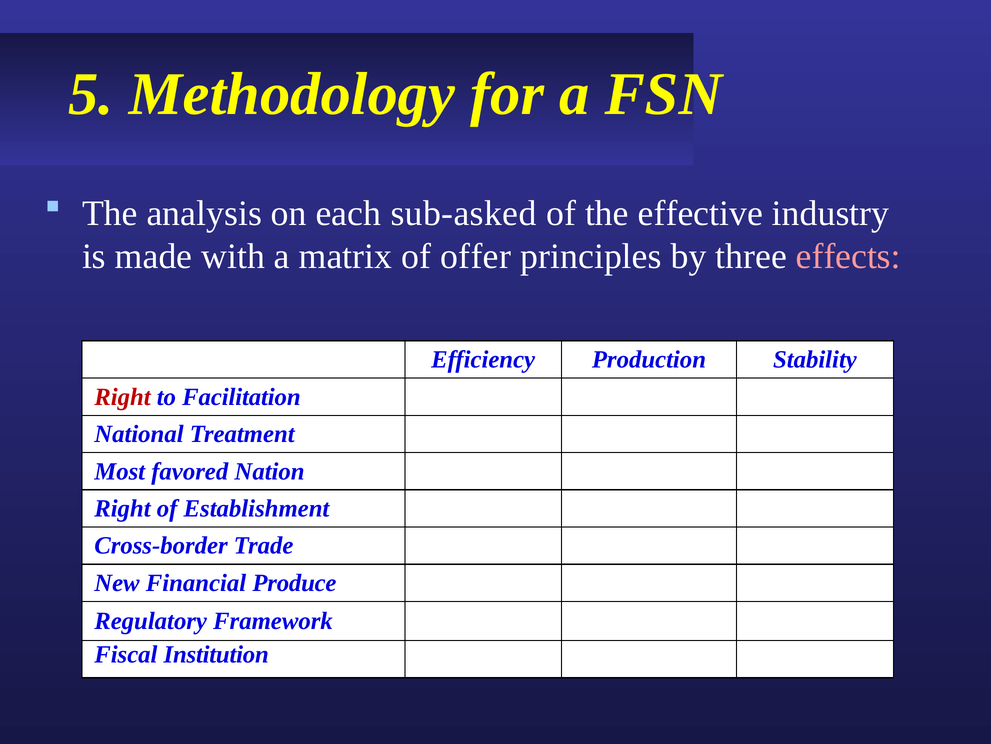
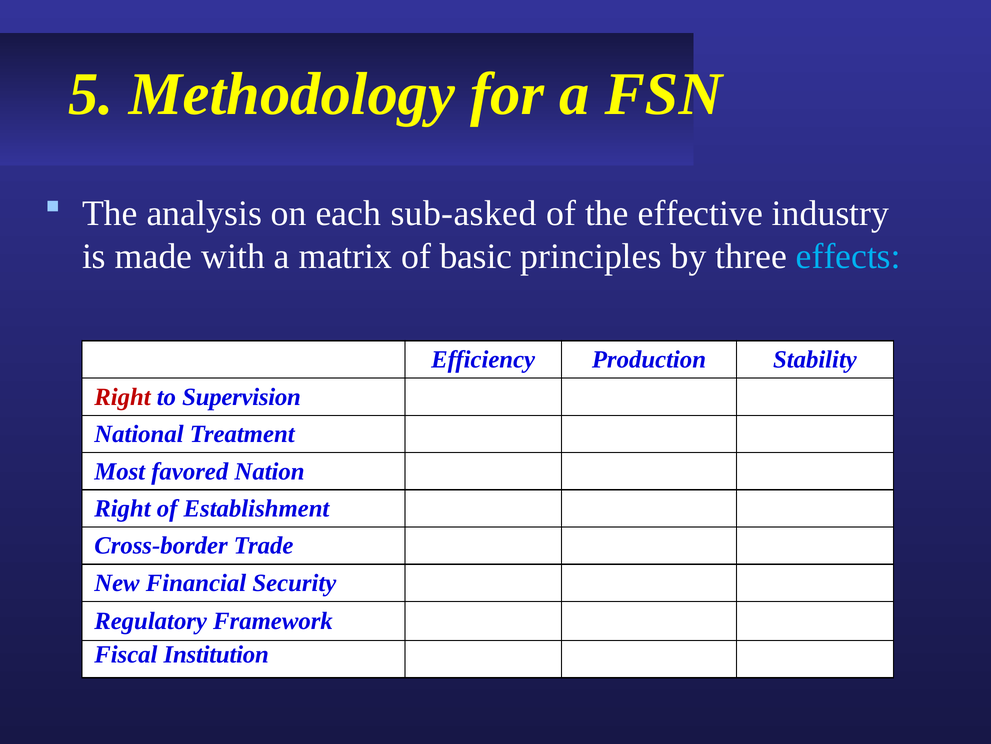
offer: offer -> basic (476, 256)
effects colour: pink -> light blue (848, 256)
Facilitation: Facilitation -> Supervision (242, 396)
Produce: Produce -> Security (294, 582)
